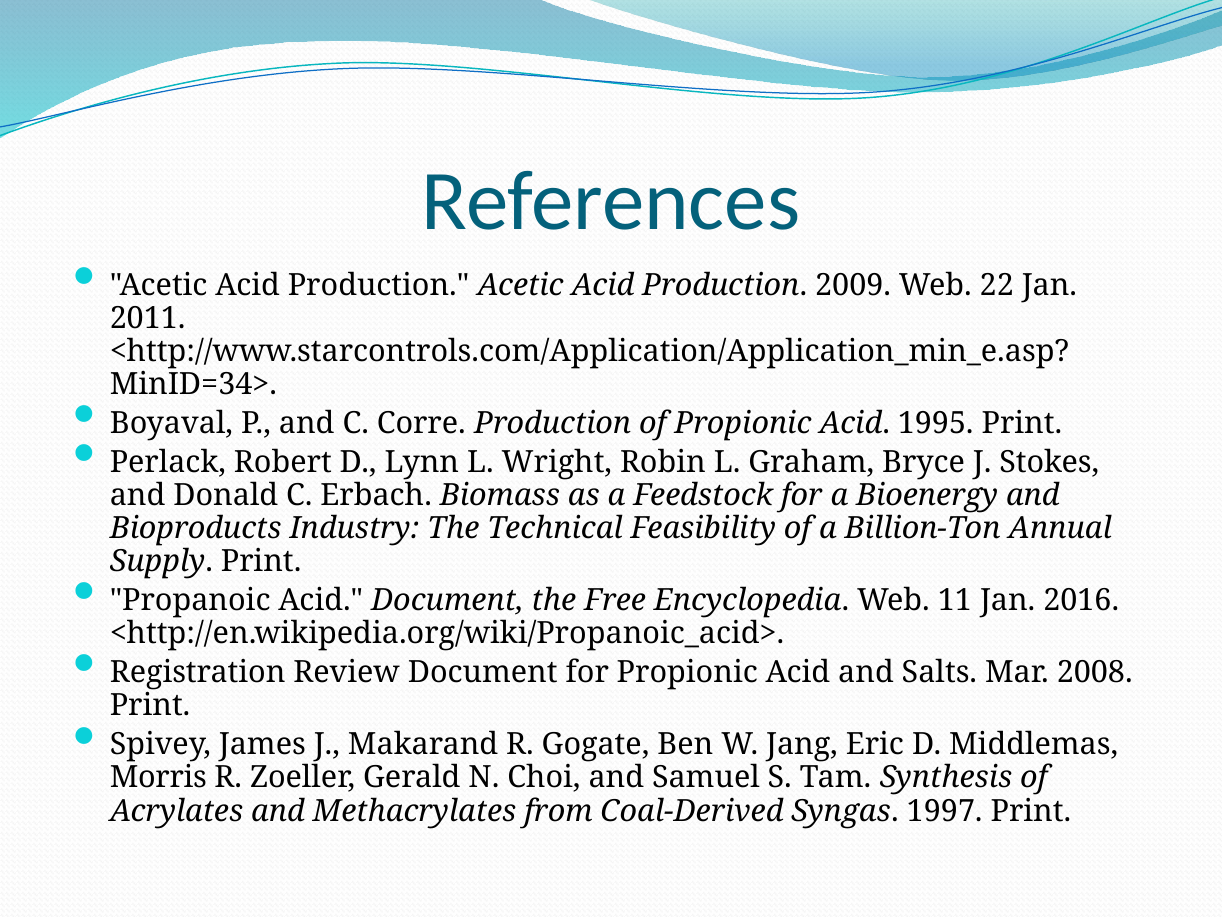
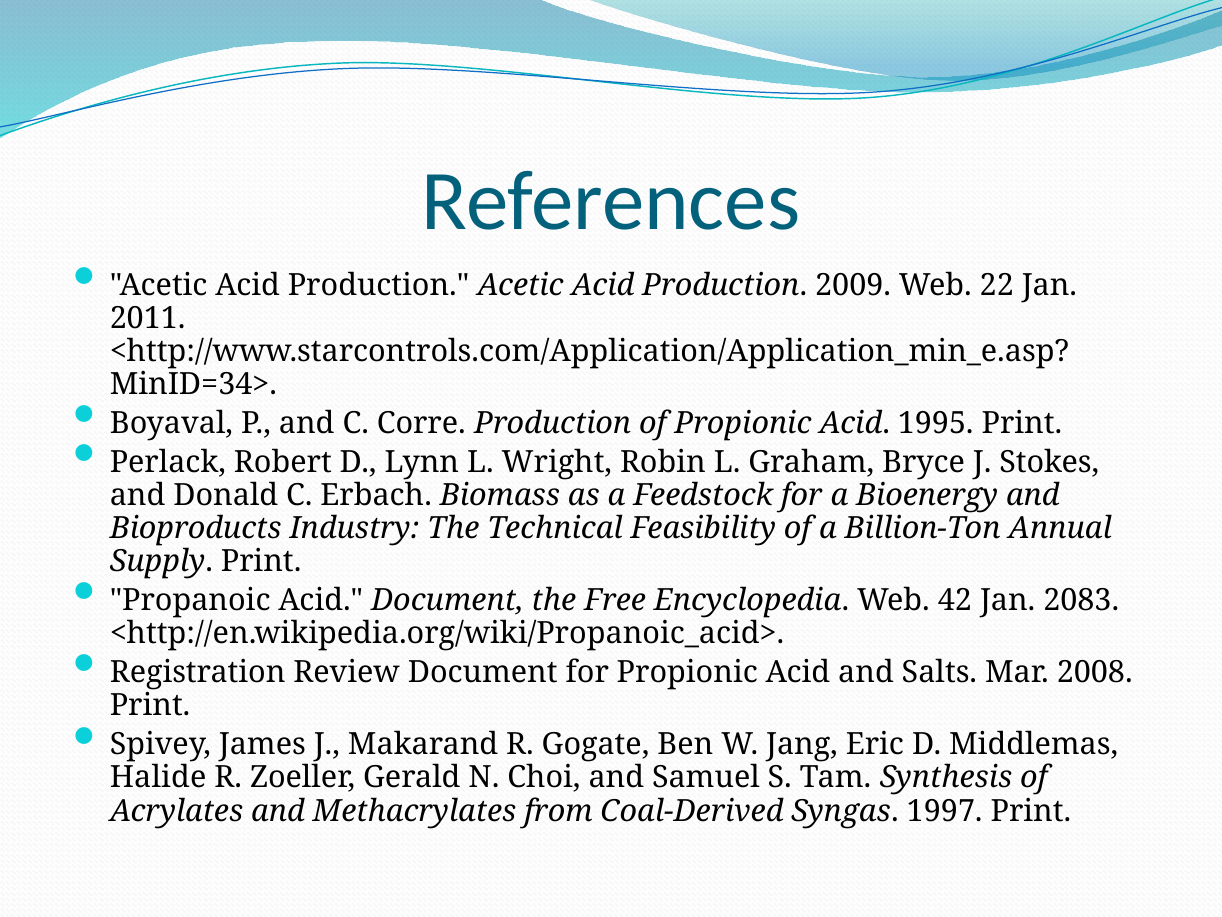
11: 11 -> 42 (955, 600)
2016: 2016 -> 2083 (1081, 600)
Morris: Morris -> Halide (158, 777)
